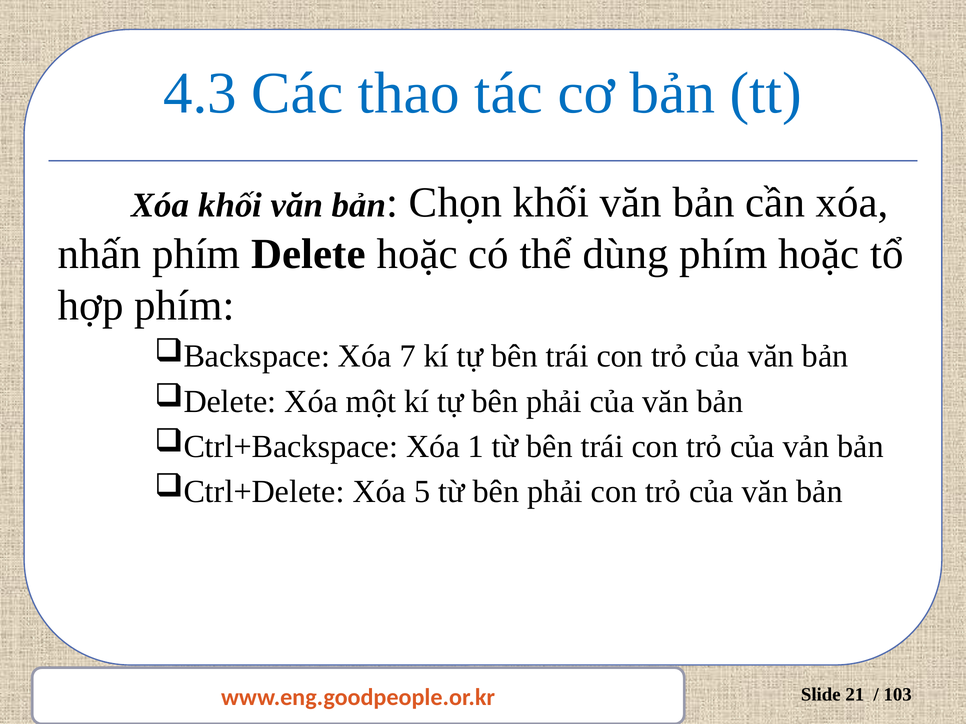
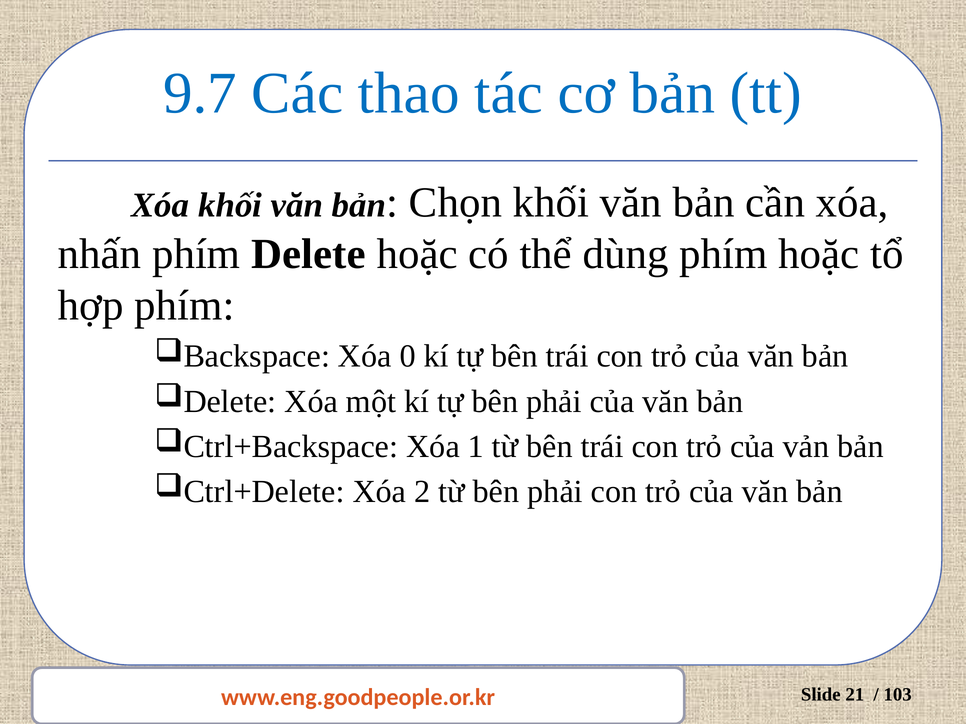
4.3: 4.3 -> 9.7 (200, 94)
7: 7 -> 0 (408, 357)
5: 5 -> 2 (422, 492)
